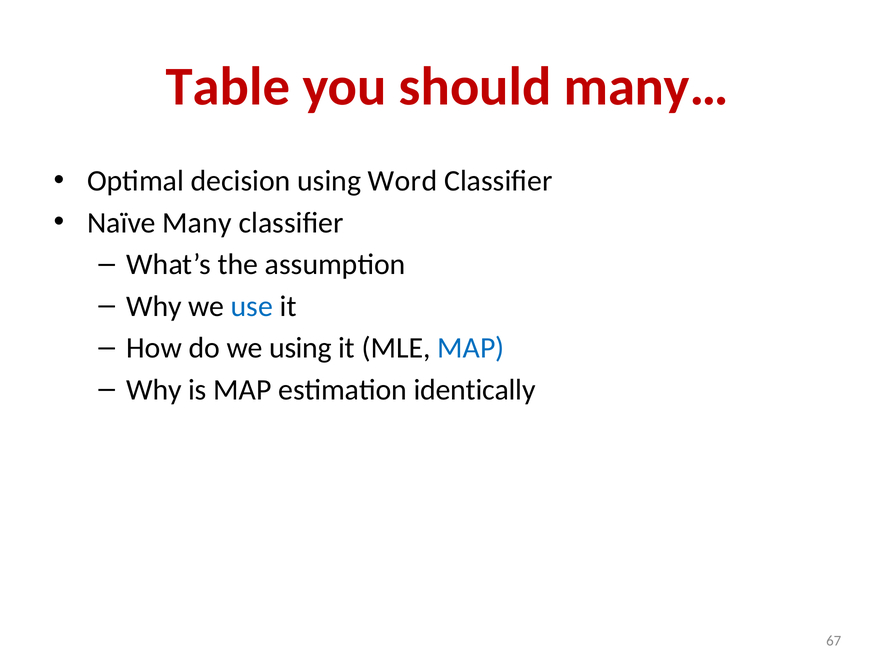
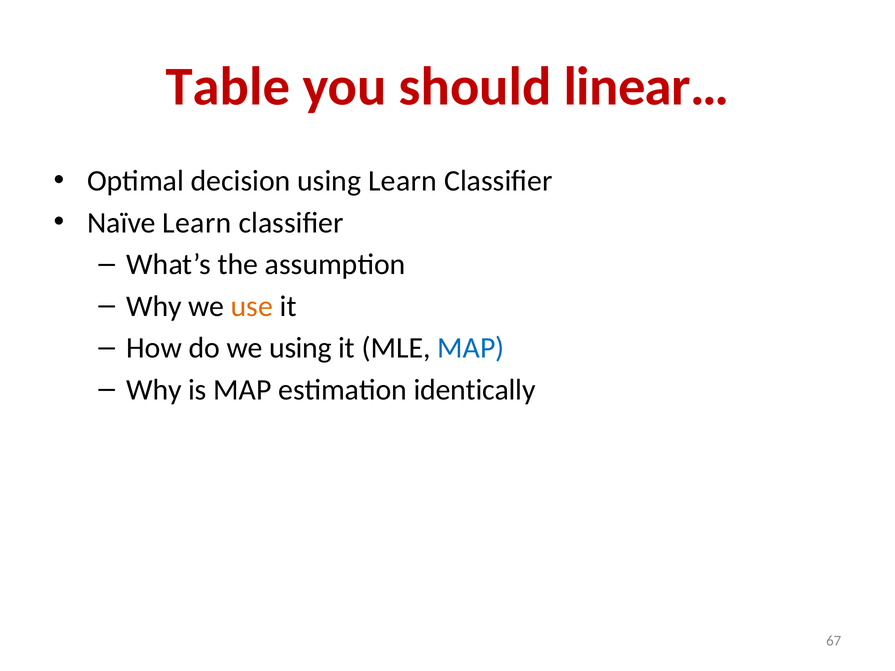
many…: many… -> linear… (646, 87)
using Word: Word -> Learn (403, 181)
Naïve Many: Many -> Learn (197, 223)
use colour: blue -> orange (252, 306)
